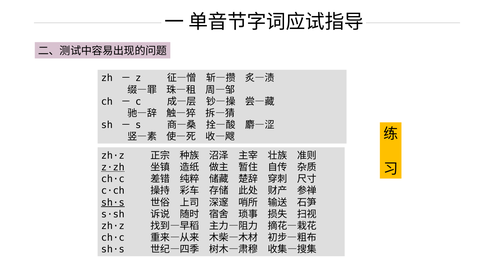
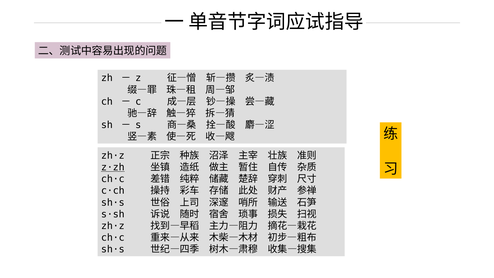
sh·s underline: present -> none (113, 202)
